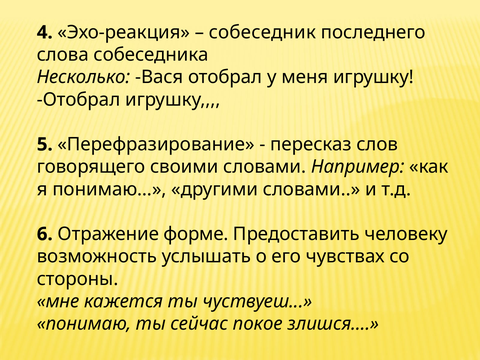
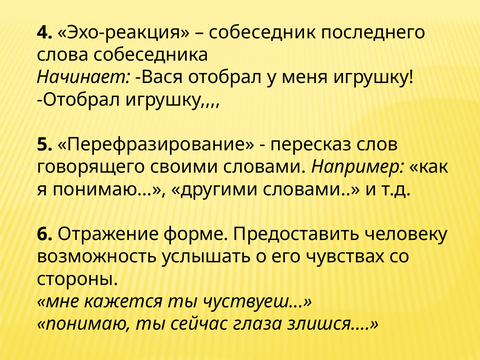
Несколько: Несколько -> Начинает (84, 77)
покое: покое -> глаза (258, 324)
